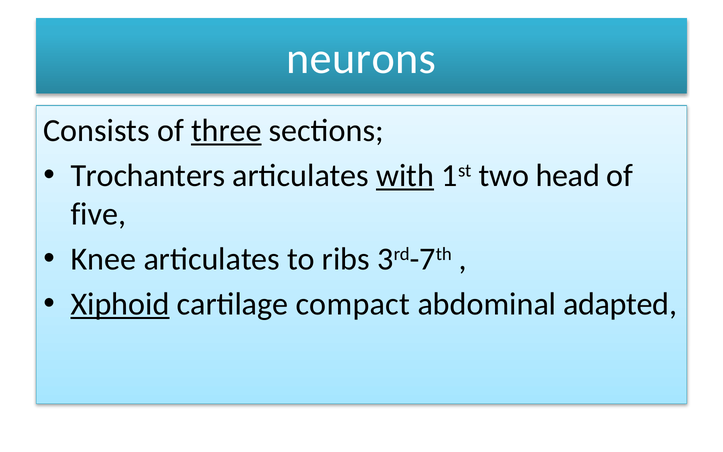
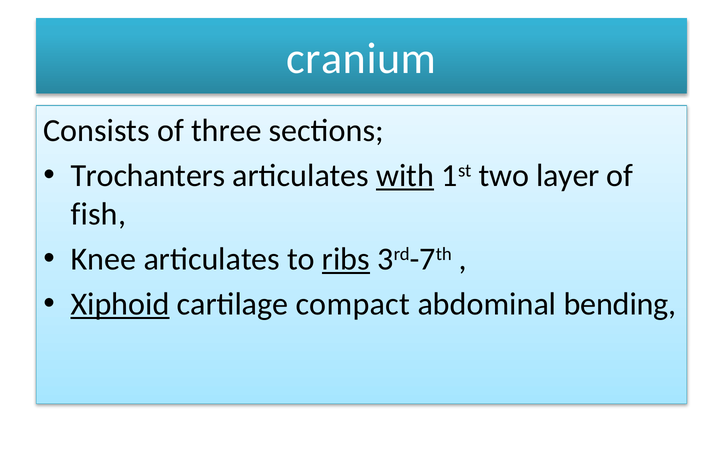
neurons: neurons -> cranium (361, 59)
three underline: present -> none (226, 131)
head: head -> layer (568, 176)
five: five -> fish (98, 214)
ribs underline: none -> present (346, 259)
adapted: adapted -> bending (620, 304)
